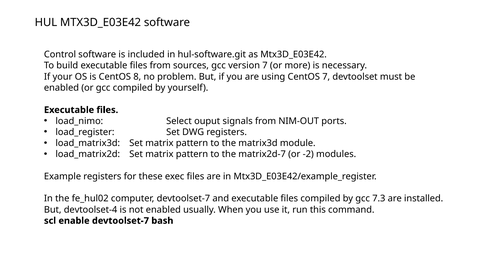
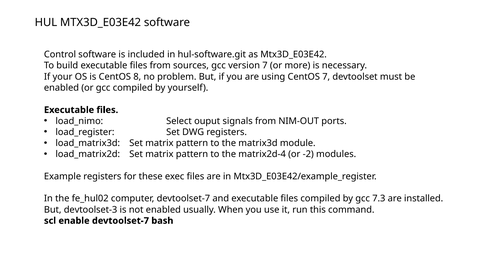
matrix2d-7: matrix2d-7 -> matrix2d-4 (262, 154)
devtoolset-4: devtoolset-4 -> devtoolset-3 (91, 209)
